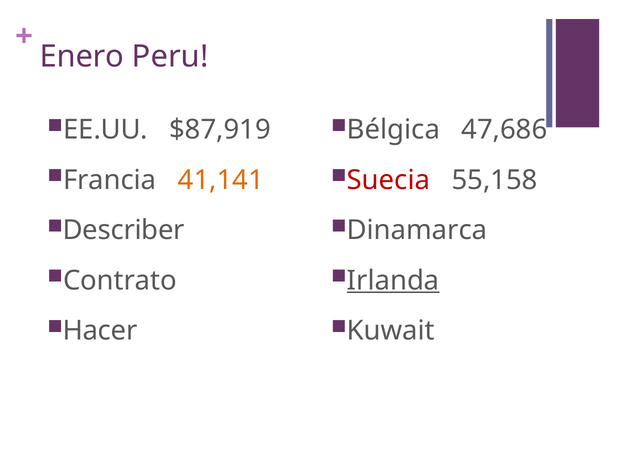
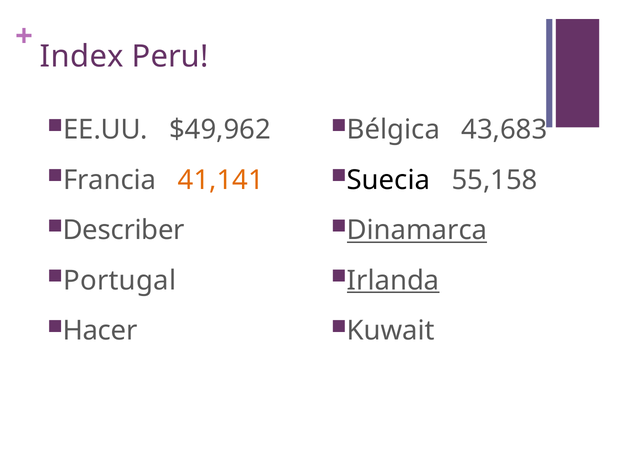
Enero: Enero -> Index (82, 57)
$87,919: $87,919 -> $49,962 (220, 130)
47,686: 47,686 -> 43,683 (504, 130)
Suecia colour: red -> black (388, 180)
Dinamarca underline: none -> present (417, 230)
Contrato: Contrato -> Portugal (120, 281)
